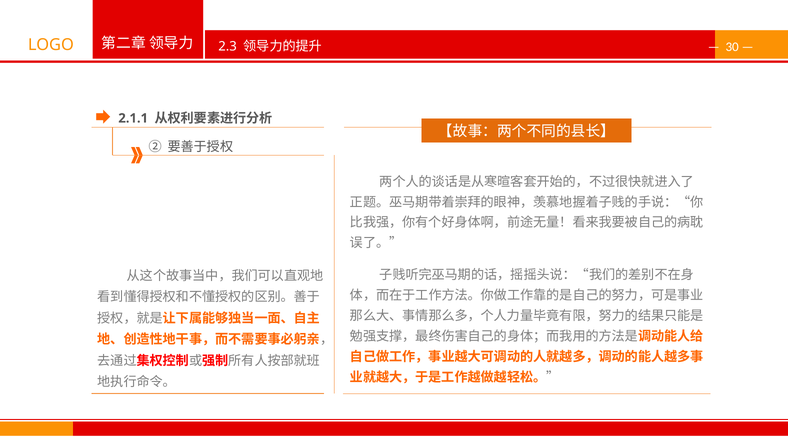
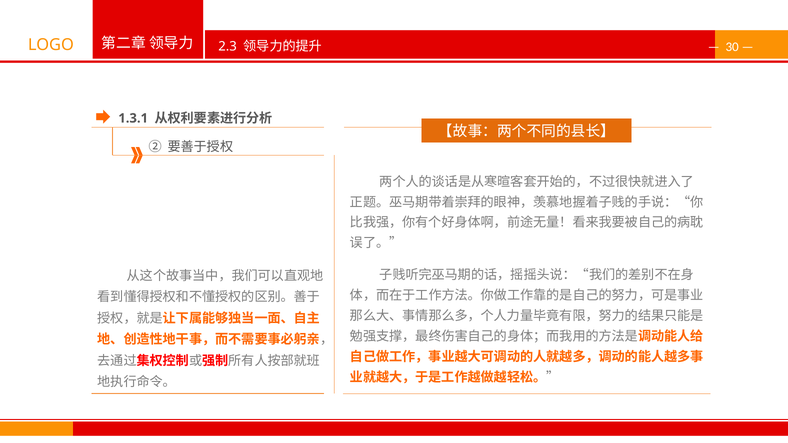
2.1.1: 2.1.1 -> 1.3.1 (133, 118)
